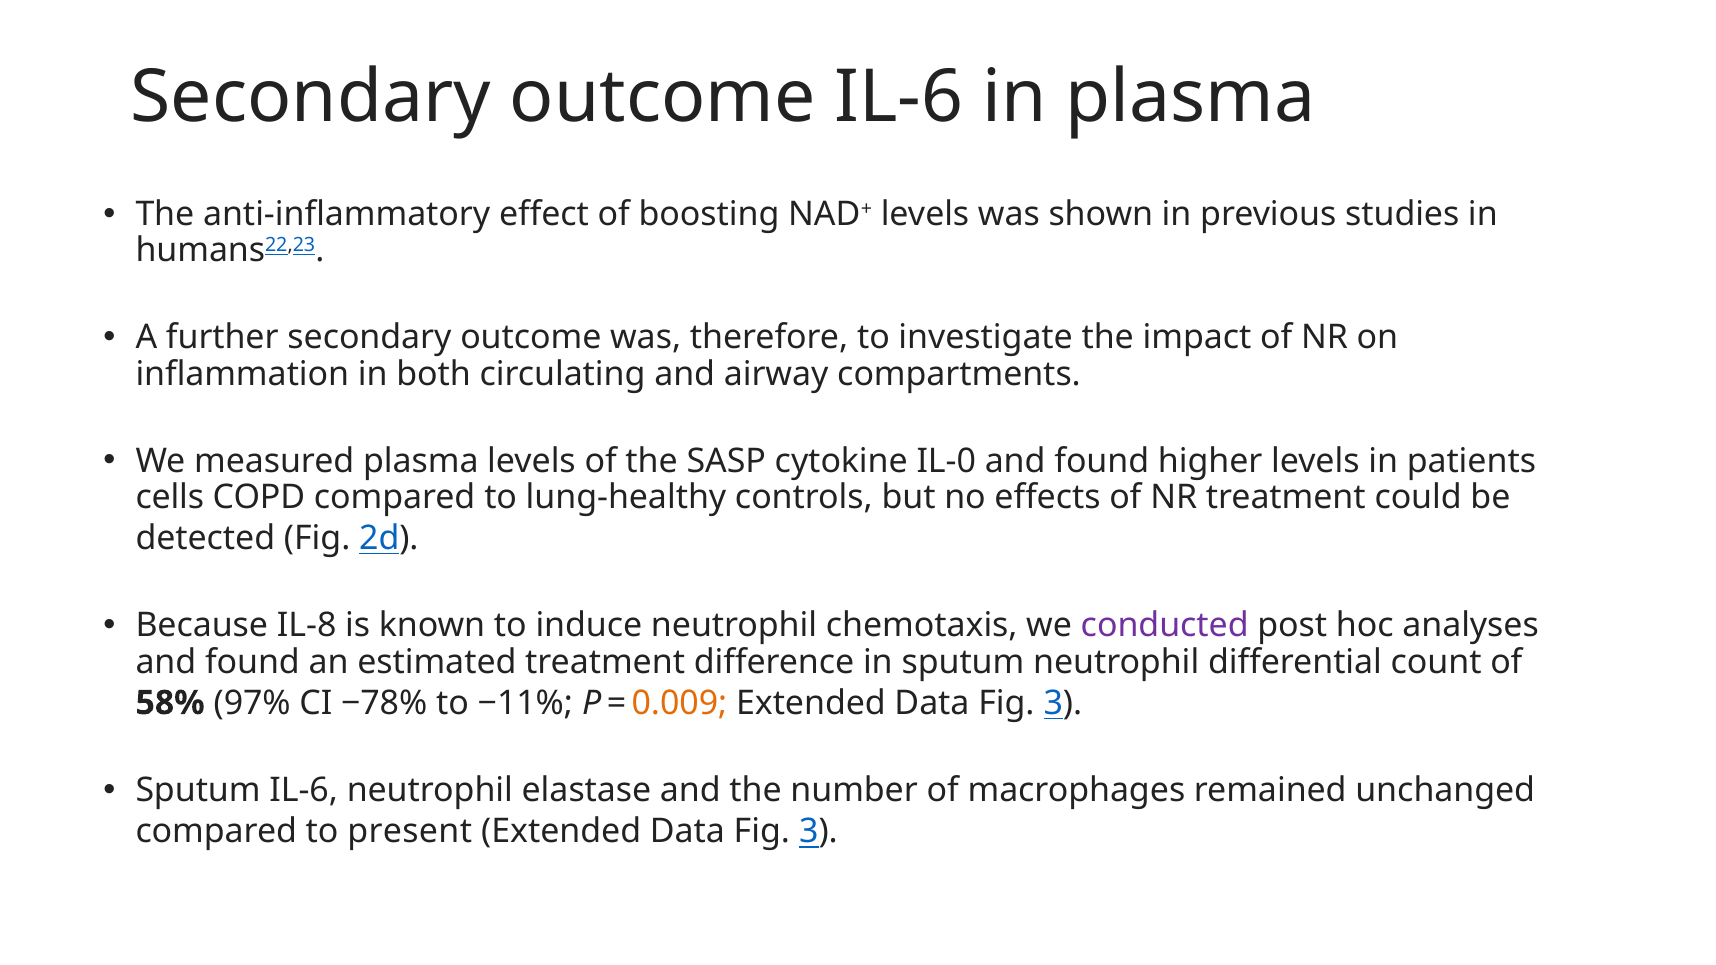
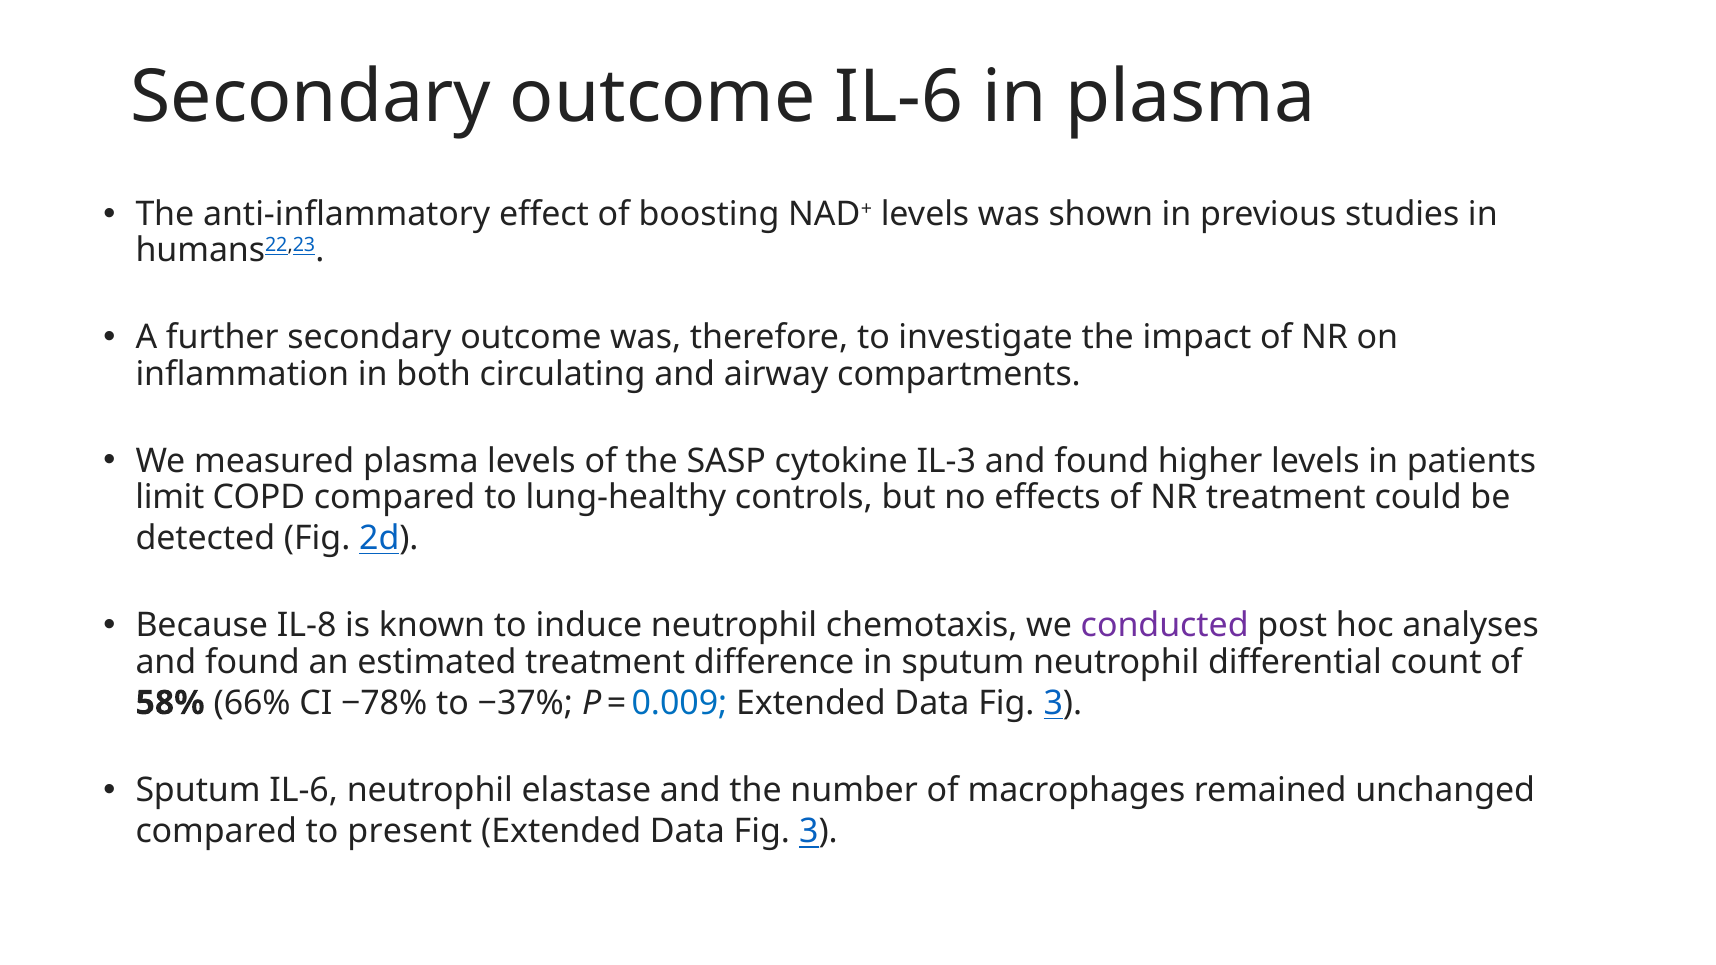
IL-0: IL-0 -> IL-3 (946, 461)
cells: cells -> limit (170, 498)
97%: 97% -> 66% (252, 703)
−11%: −11% -> −37% (525, 703)
0.009 colour: orange -> blue (679, 703)
